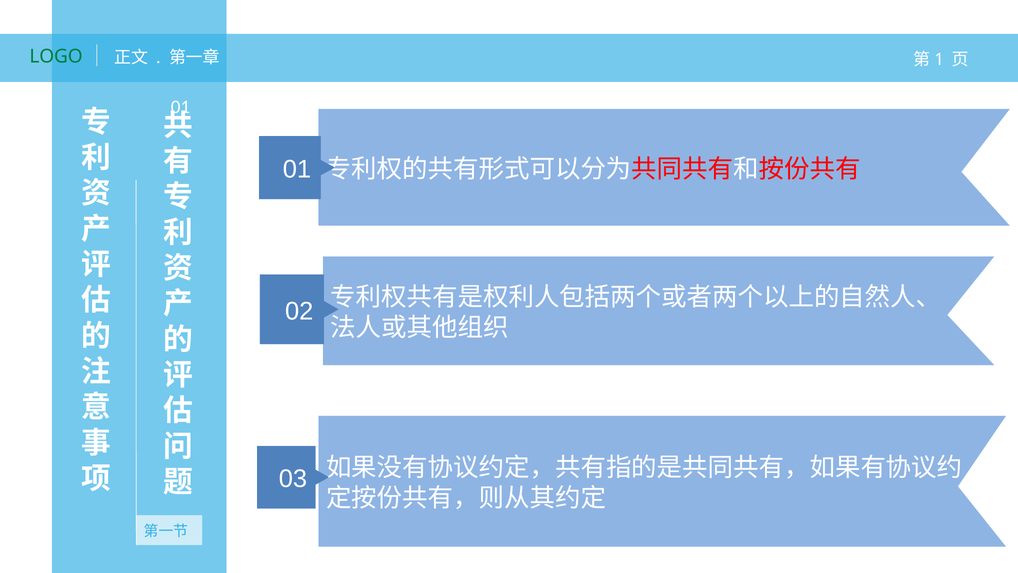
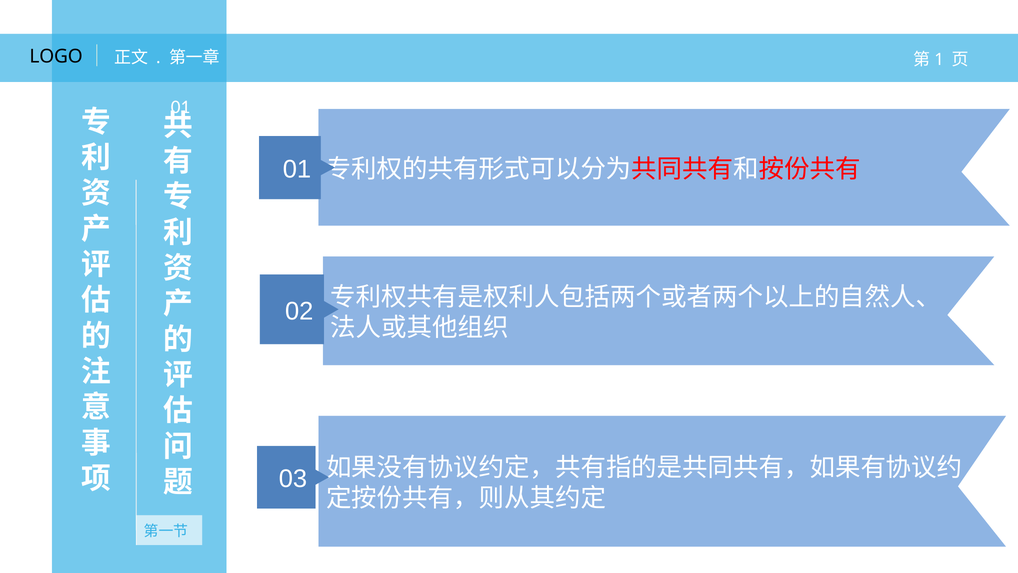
LOGO colour: green -> black (56, 56)
